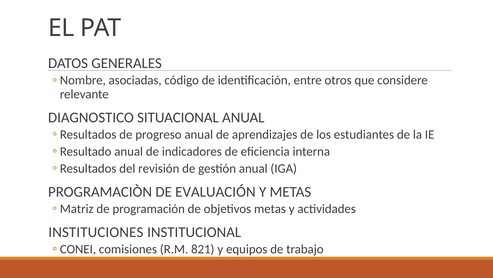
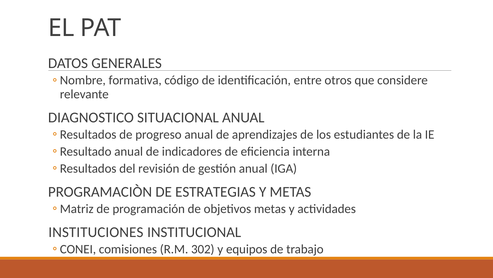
asociadas: asociadas -> formativa (135, 80)
EVALUACIÓN: EVALUACIÓN -> ESTRATEGIAS (215, 191)
821: 821 -> 302 (203, 249)
